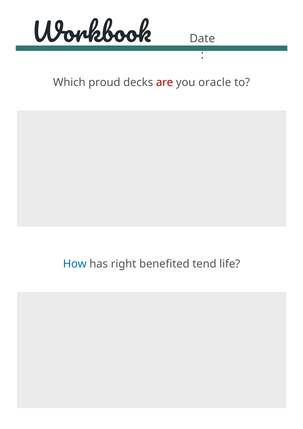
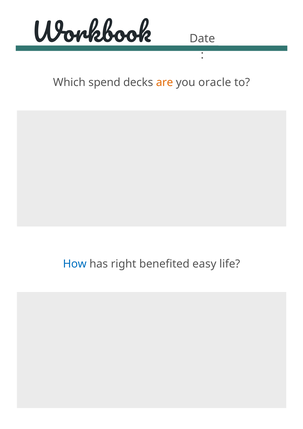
proud: proud -> spend (104, 82)
are colour: red -> orange (165, 82)
tend: tend -> easy (204, 264)
